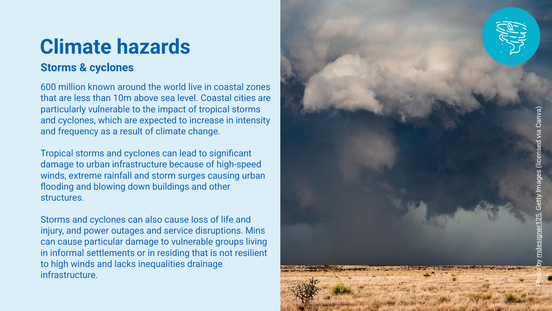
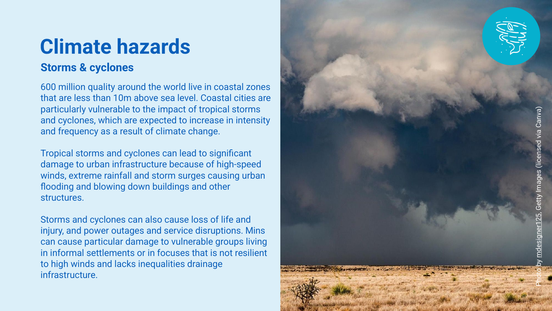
known: known -> quality (101, 87)
residing: residing -> focuses (173, 253)
